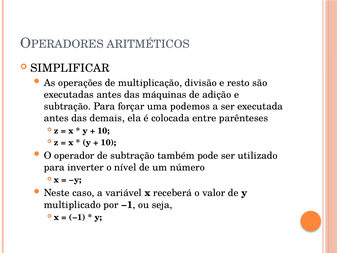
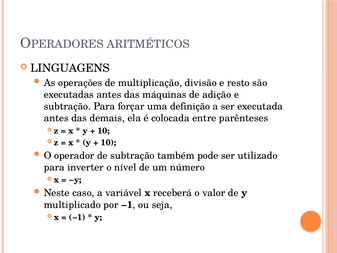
SIMPLIFICAR: SIMPLIFICAR -> LINGUAGENS (70, 68)
podemos: podemos -> definição (190, 106)
